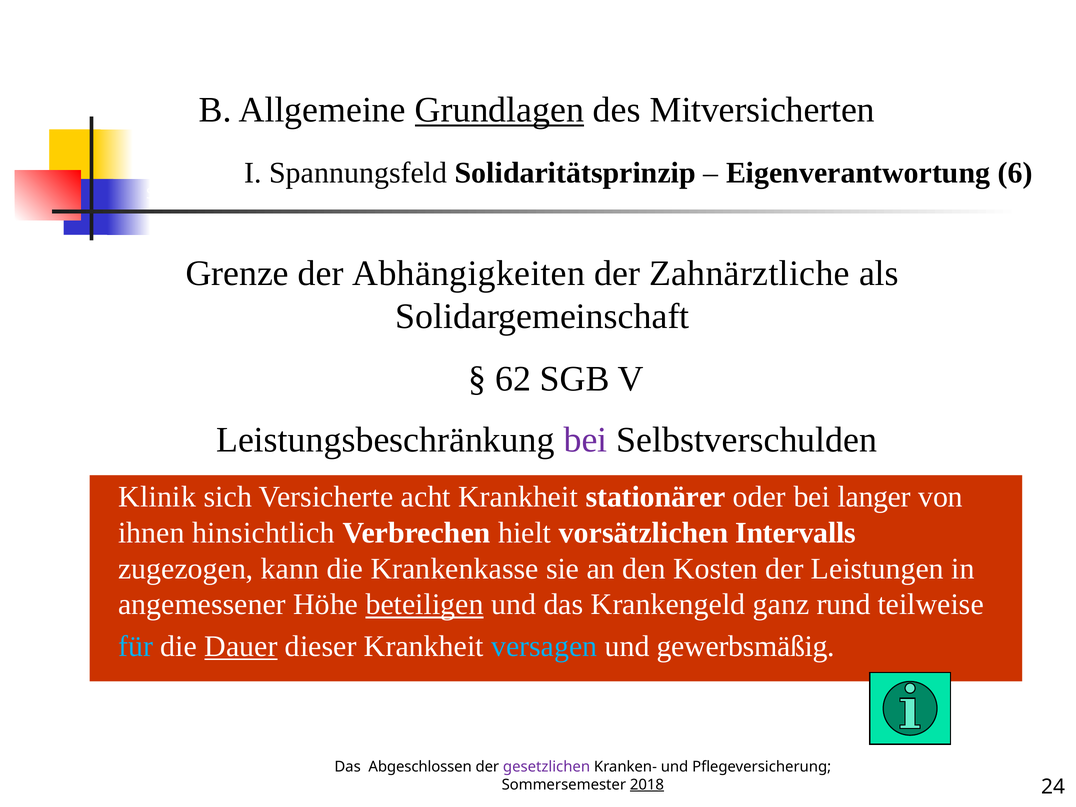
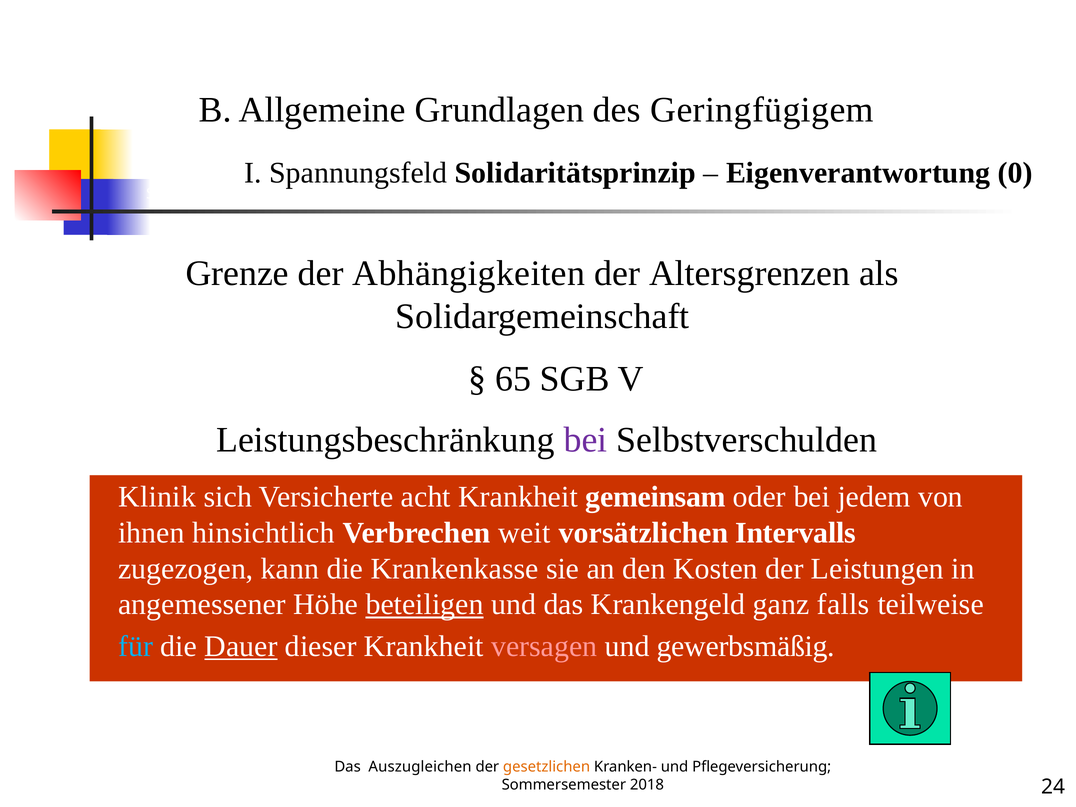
Grundlagen underline: present -> none (499, 110)
Mitversicherten: Mitversicherten -> Geringfügigem (762, 110)
6: 6 -> 0 (1015, 173)
Zahnärztliche: Zahnärztliche -> Altersgrenzen (750, 273)
62: 62 -> 65 (513, 379)
stationärer: stationärer -> gemeinsam (656, 497)
langer: langer -> jedem (874, 497)
hielt: hielt -> weit (524, 533)
rund: rund -> falls (843, 605)
versagen colour: light blue -> pink (544, 646)
Abgeschlossen: Abgeschlossen -> Auszugleichen (420, 767)
gesetzlichen colour: purple -> orange (547, 767)
2018 underline: present -> none (647, 785)
